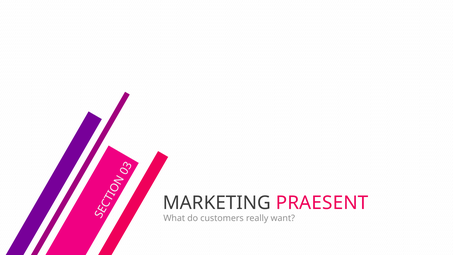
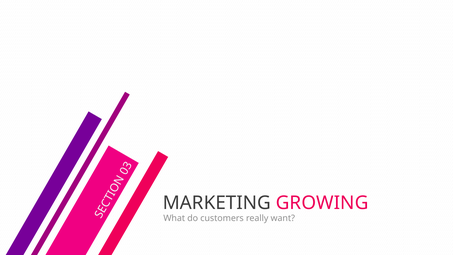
PRAESENT: PRAESENT -> GROWING (322, 203)
